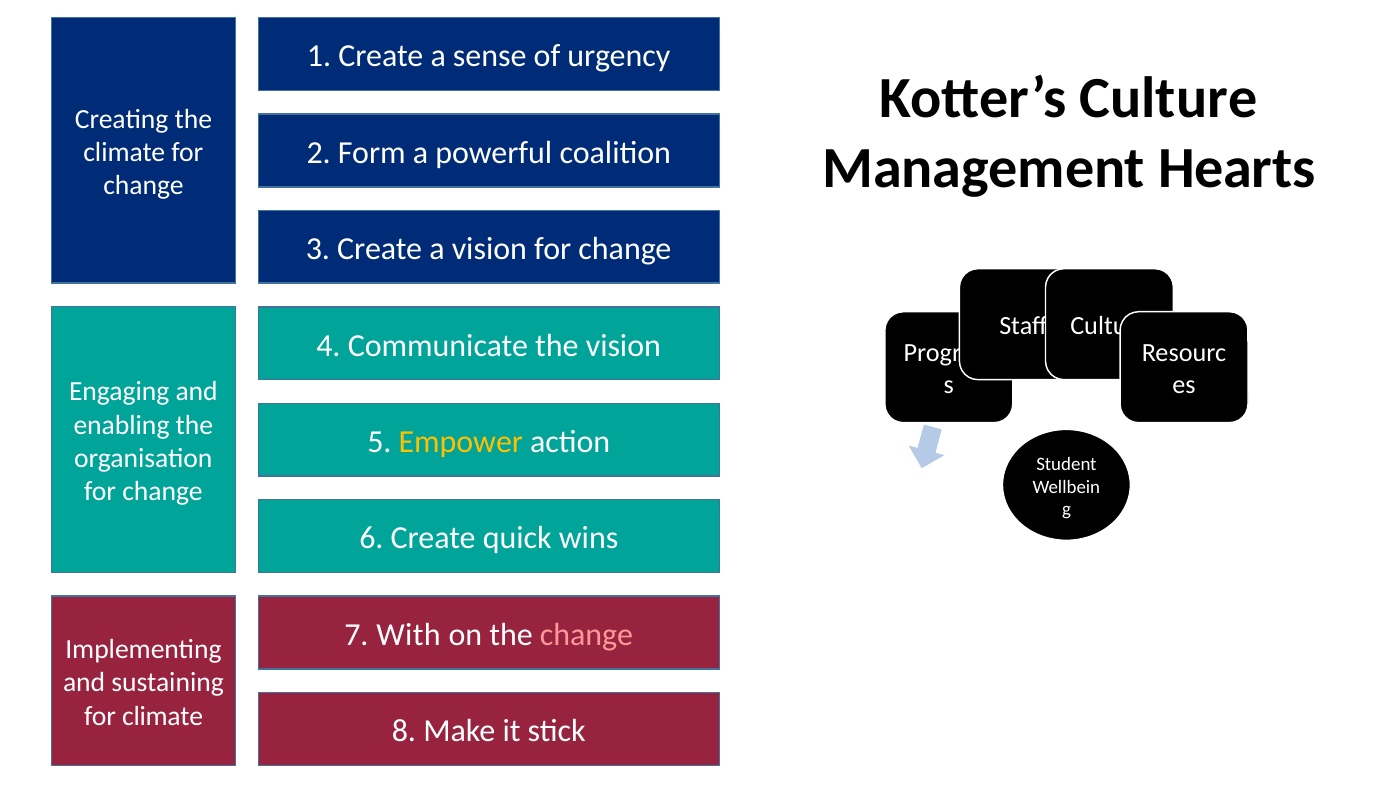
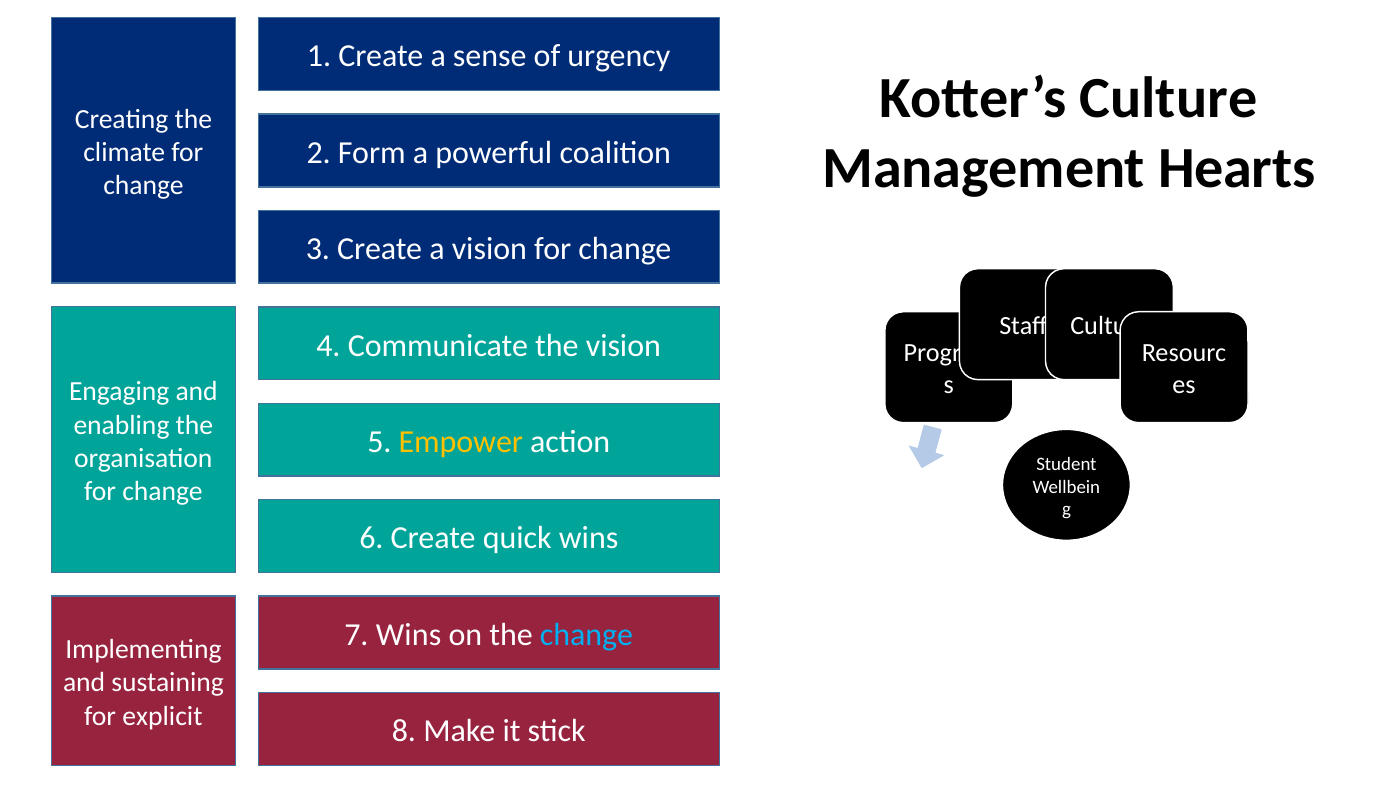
7 With: With -> Wins (409, 635)
change colour: pink -> light blue (587, 635)
for climate: climate -> explicit (162, 716)
